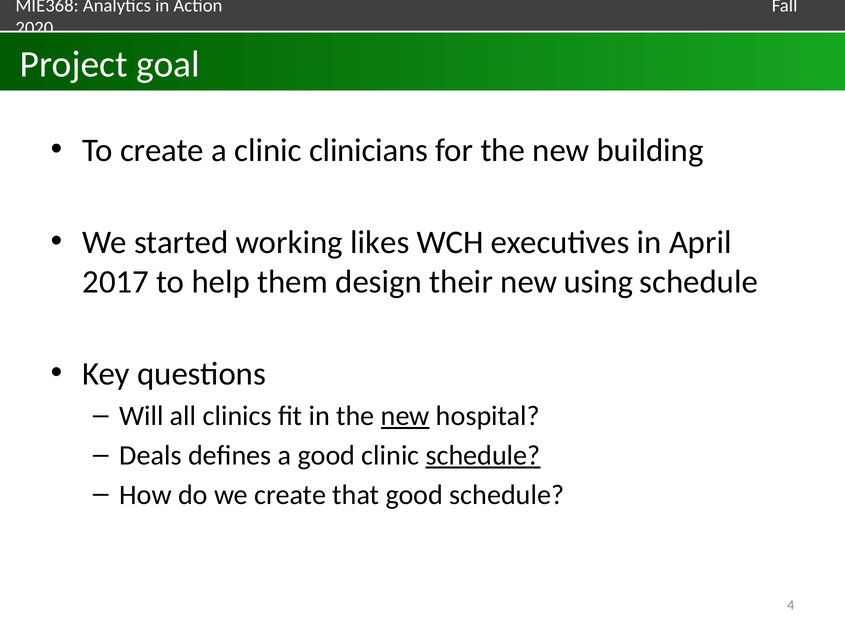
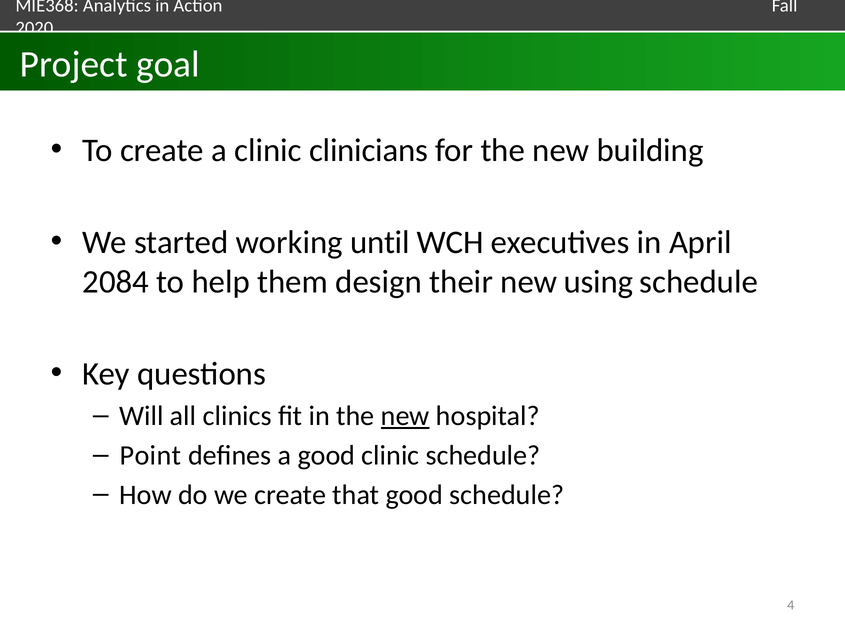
likes: likes -> until (380, 242)
2017: 2017 -> 2084 (116, 282)
Deals: Deals -> Point (150, 455)
schedule underline: present -> none (483, 455)
